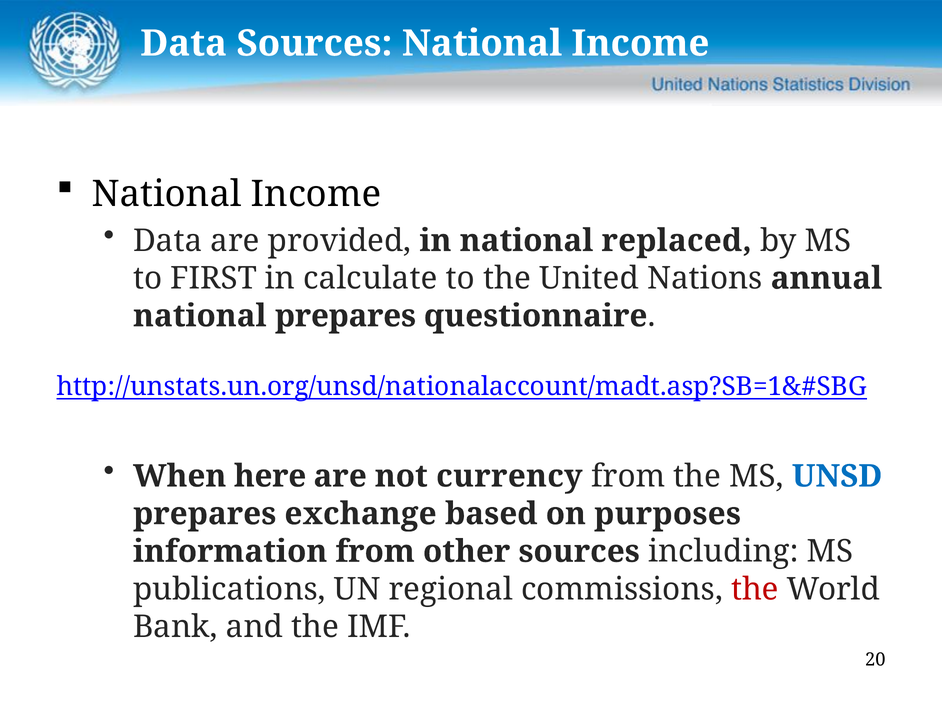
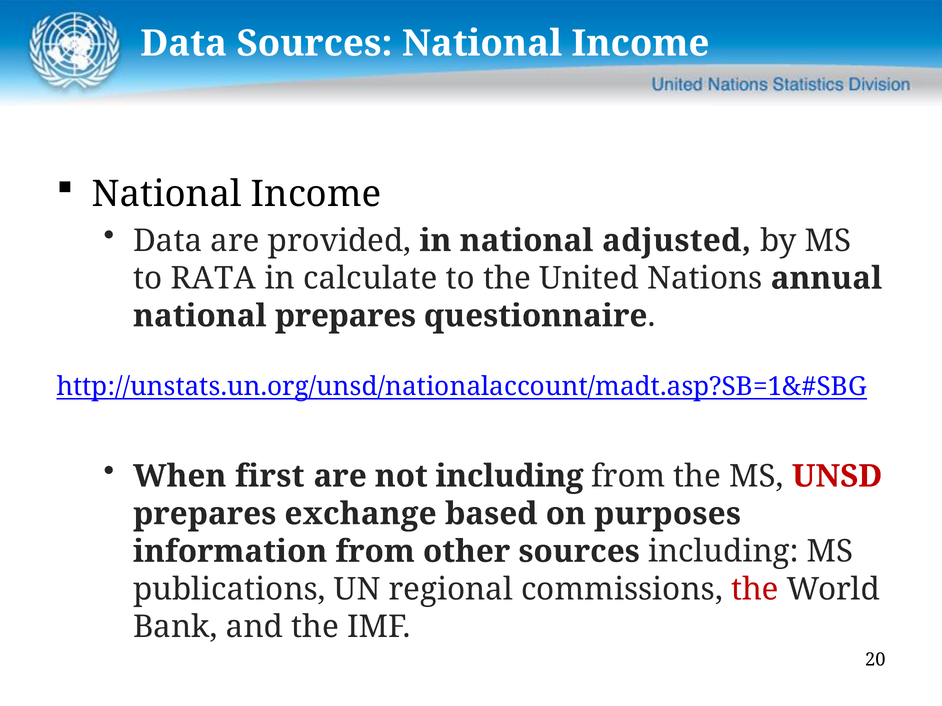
replaced: replaced -> adjusted (677, 241)
FIRST: FIRST -> RATA (213, 279)
here: here -> first (270, 477)
not currency: currency -> including (510, 477)
UNSD colour: blue -> red (837, 477)
